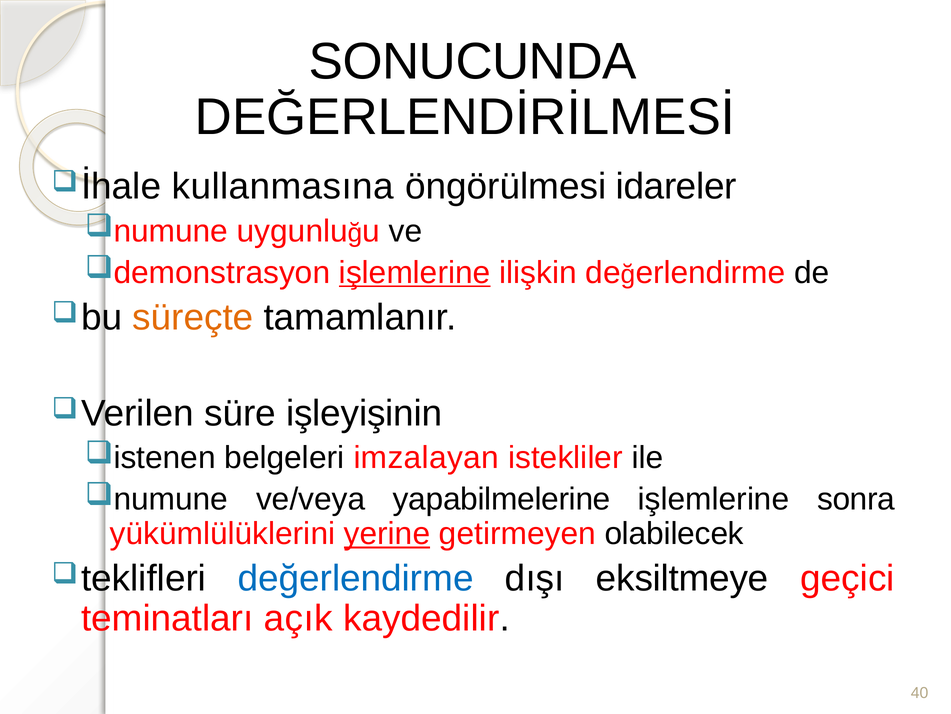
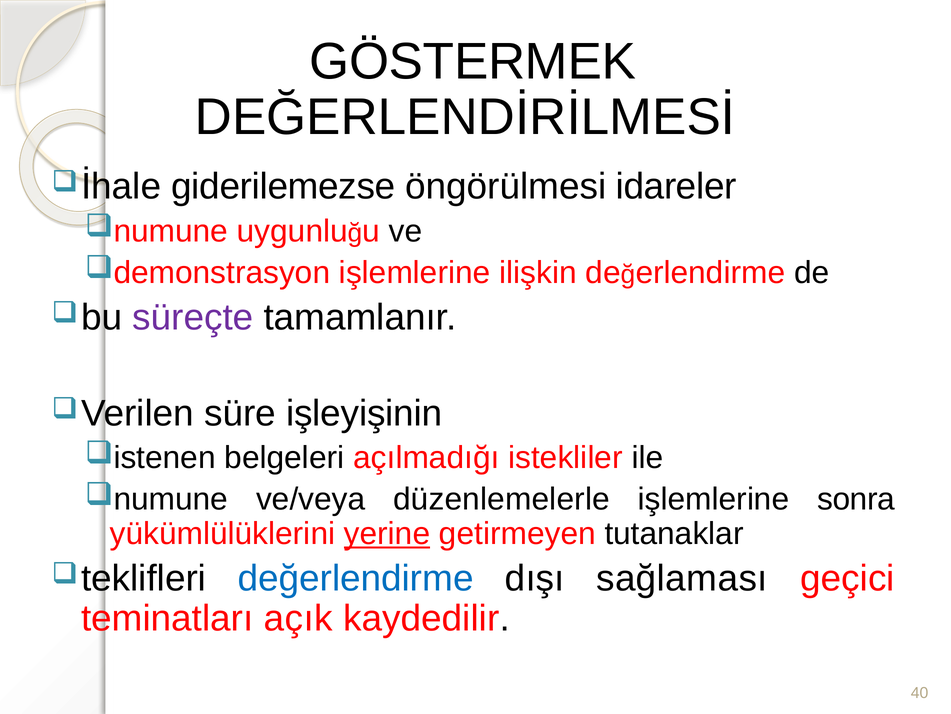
SONUCUNDA: SONUCUNDA -> GÖSTERMEK (473, 61)
kullanmasına: kullanmasına -> giderilemezse (283, 186)
işlemlerine underline: present -> none (415, 272)
süreçte colour: orange -> purple (193, 317)
imzalayan: imzalayan -> açılmadığı (426, 457)
yapabilmelerine: yapabilmelerine -> düzenlemelerle (502, 499)
olabilecek: olabilecek -> tutanaklar (674, 533)
eksiltmeye: eksiltmeye -> sağlaması (682, 578)
